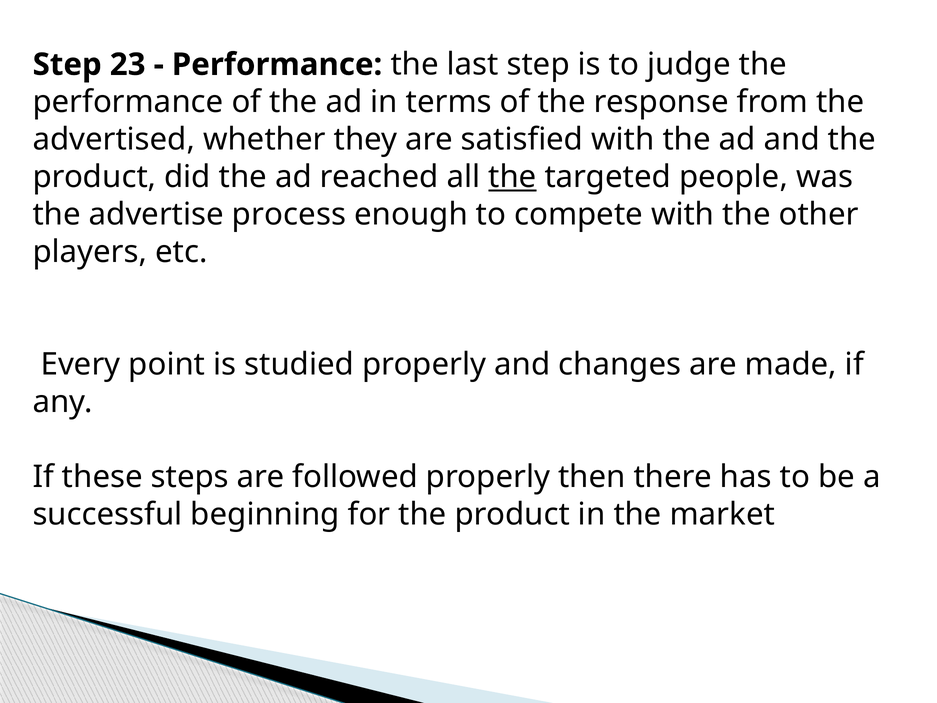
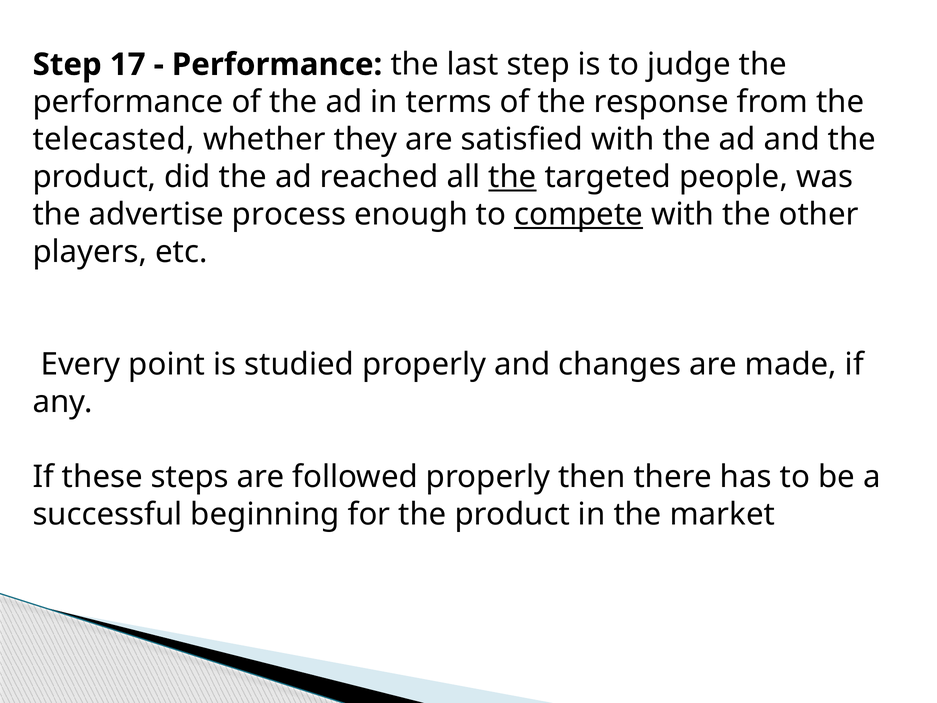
23: 23 -> 17 (128, 65)
advertised: advertised -> telecasted (114, 139)
compete underline: none -> present (579, 214)
